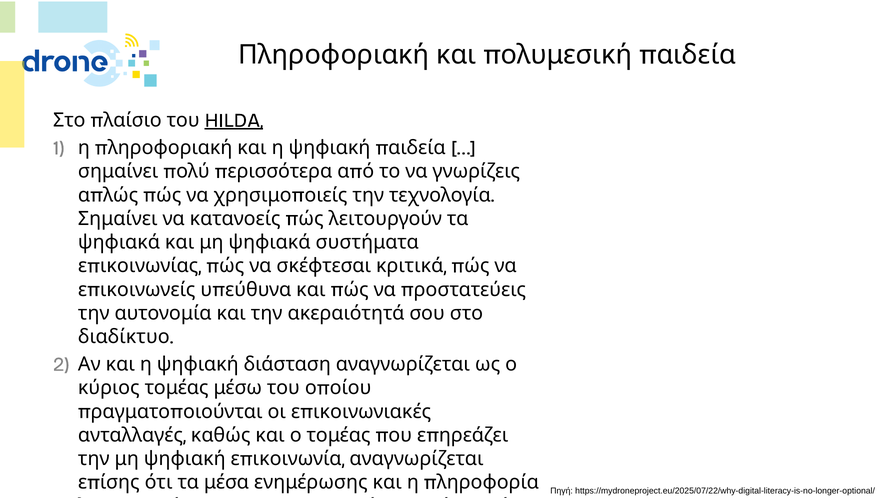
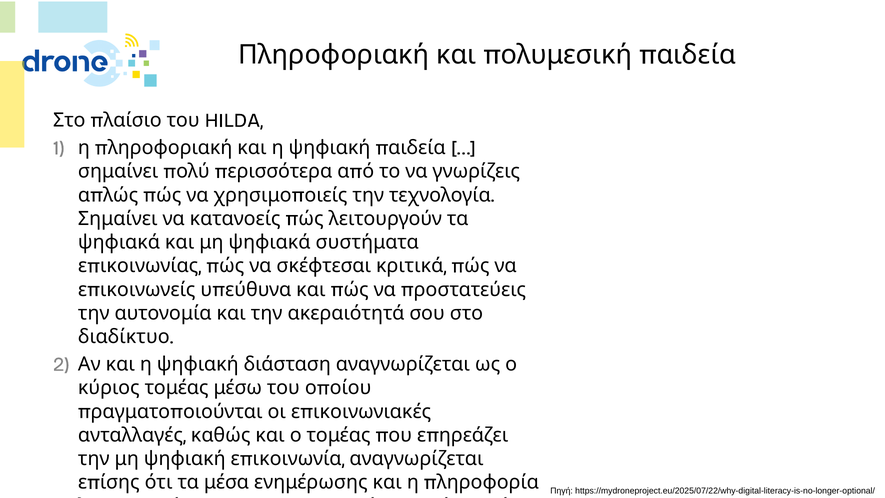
HILDA underline: present -> none (234, 120)
